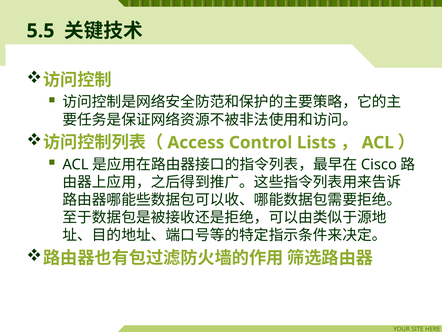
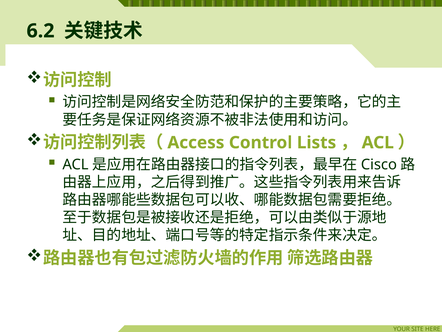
5.5: 5.5 -> 6.2 (41, 31)
